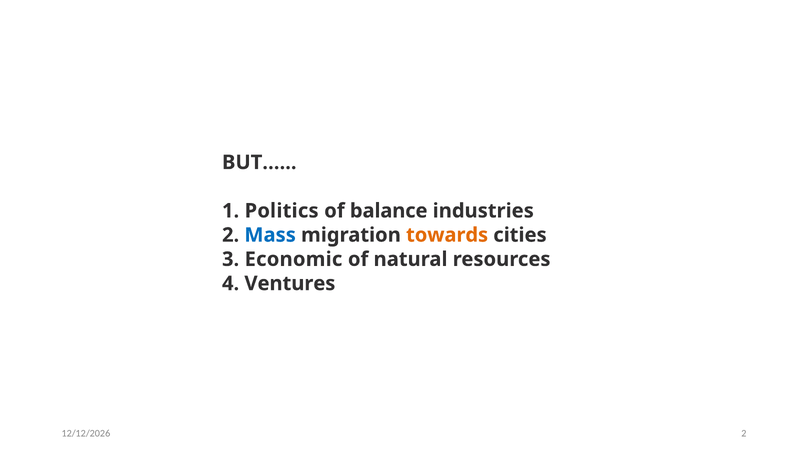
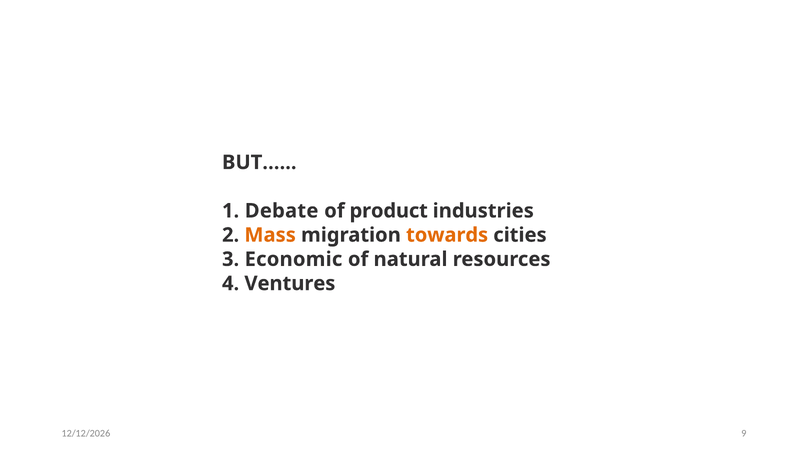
Politics: Politics -> Debate (282, 211)
balance: balance -> product (389, 211)
Mass colour: blue -> orange (270, 235)
2: 2 -> 9 (744, 434)
